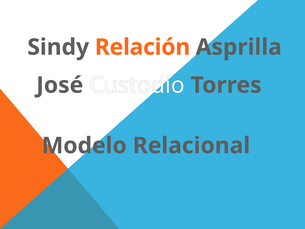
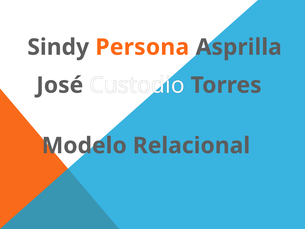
Relación: Relación -> Persona (142, 47)
